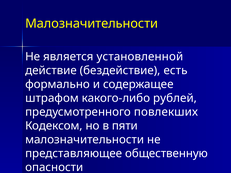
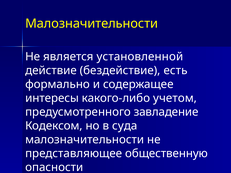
штрафом: штрафом -> интересы (52, 98)
рублей: рублей -> учетом (175, 98)
повлекших: повлекших -> завладение (166, 112)
пяти: пяти -> суда (125, 126)
